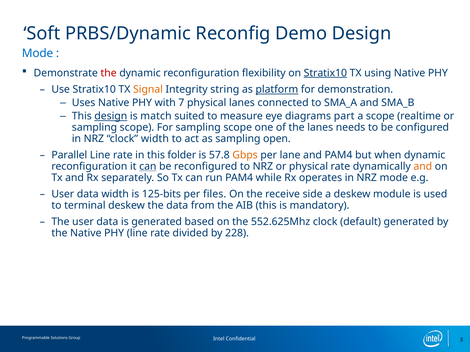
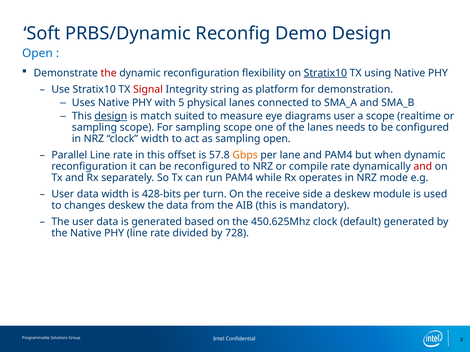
Mode: Mode -> Open (37, 53)
Signal colour: orange -> red (148, 90)
platform underline: present -> none (277, 90)
7: 7 -> 5 (181, 103)
diagrams part: part -> user (344, 116)
folder: folder -> offset (182, 155)
can underline: present -> none (148, 167)
or physical: physical -> compile (308, 167)
and colour: orange -> red (423, 167)
125-bits: 125-bits -> 428-bits (161, 194)
files: files -> turn (215, 194)
terminal: terminal -> changes (85, 206)
552.625Mhz: 552.625Mhz -> 450.625Mhz (281, 222)
228: 228 -> 728 (237, 233)
